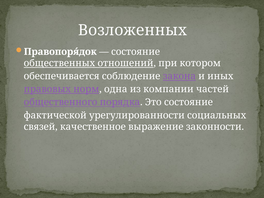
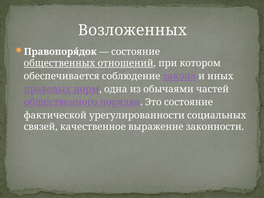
компании: компании -> обычаями (168, 89)
